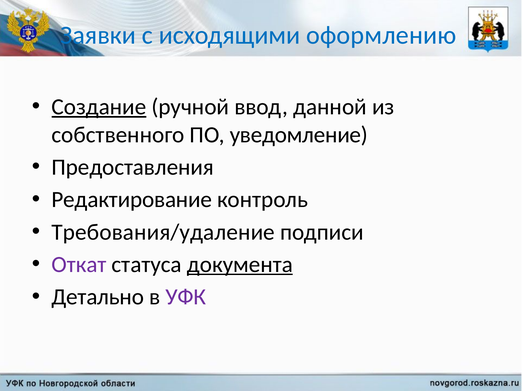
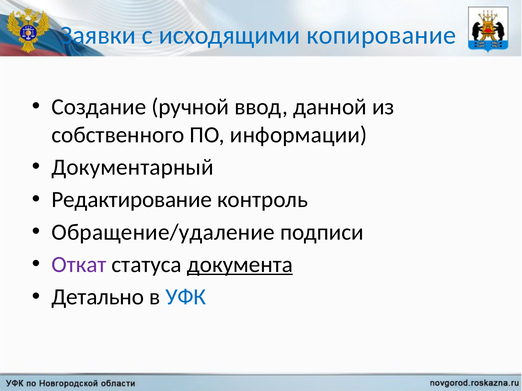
оформлению: оформлению -> копирование (381, 35)
Создание underline: present -> none (99, 107)
уведомление: уведомление -> информации (299, 135)
Предоставления: Предоставления -> Документарный (133, 167)
Требования/удаление: Требования/удаление -> Обращение/удаление (163, 232)
УФК colour: purple -> blue (186, 297)
